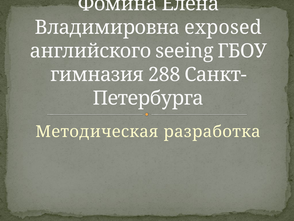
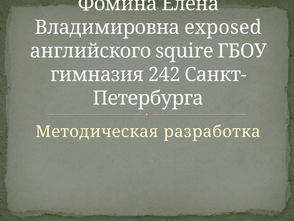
seeing: seeing -> squire (184, 51)
288: 288 -> 242 (164, 74)
